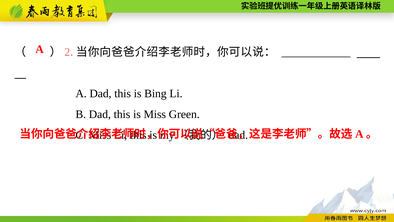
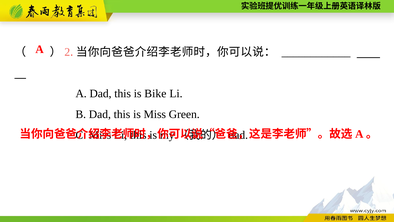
Bing: Bing -> Bike (155, 93)
